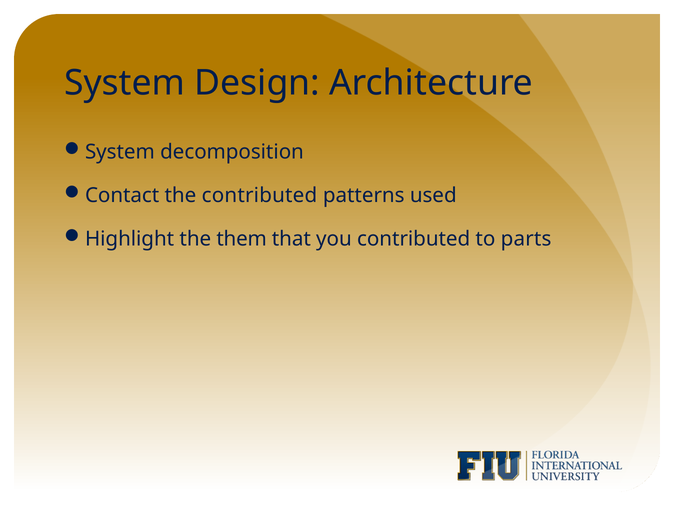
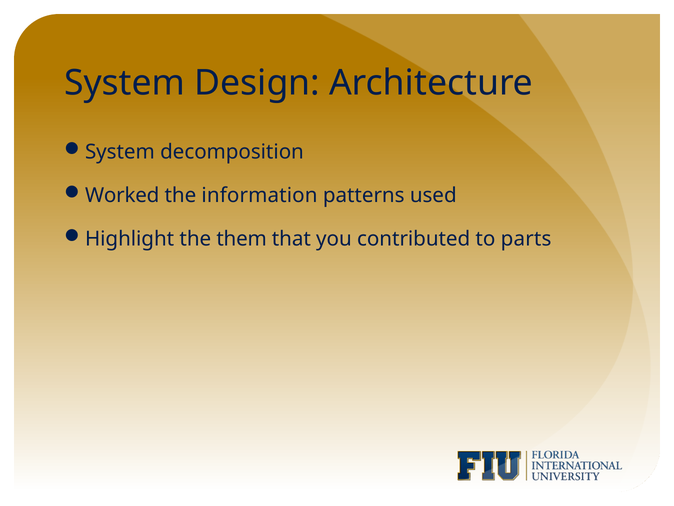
Contact: Contact -> Worked (122, 195)
the contributed: contributed -> information (259, 195)
